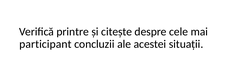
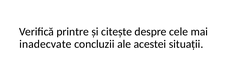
participant: participant -> inadecvate (45, 44)
